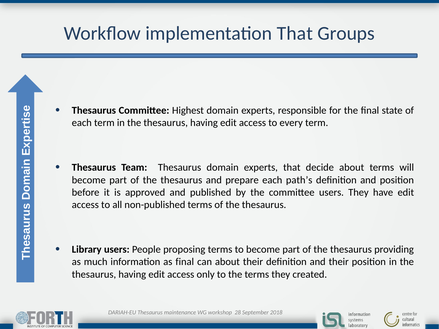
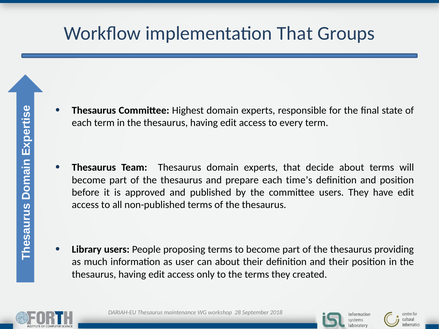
path’s: path’s -> time’s (299, 180)
as final: final -> user (185, 262)
